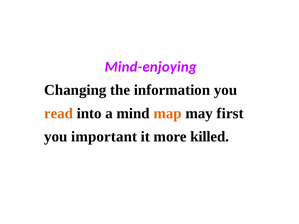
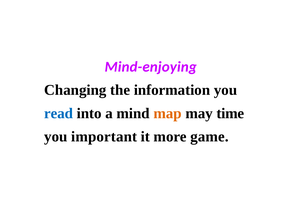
read colour: orange -> blue (59, 113)
first: first -> time (230, 113)
killed: killed -> game (209, 137)
